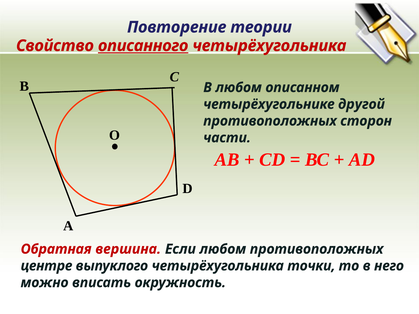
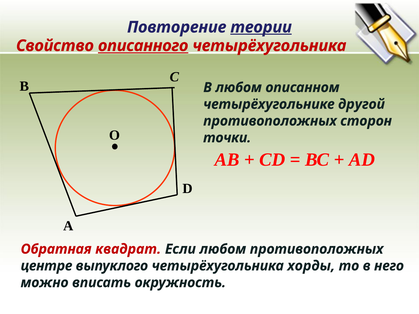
теории underline: none -> present (261, 27)
части: части -> точки (227, 138)
вершина: вершина -> квадрат (128, 249)
точки: точки -> хорды (311, 266)
